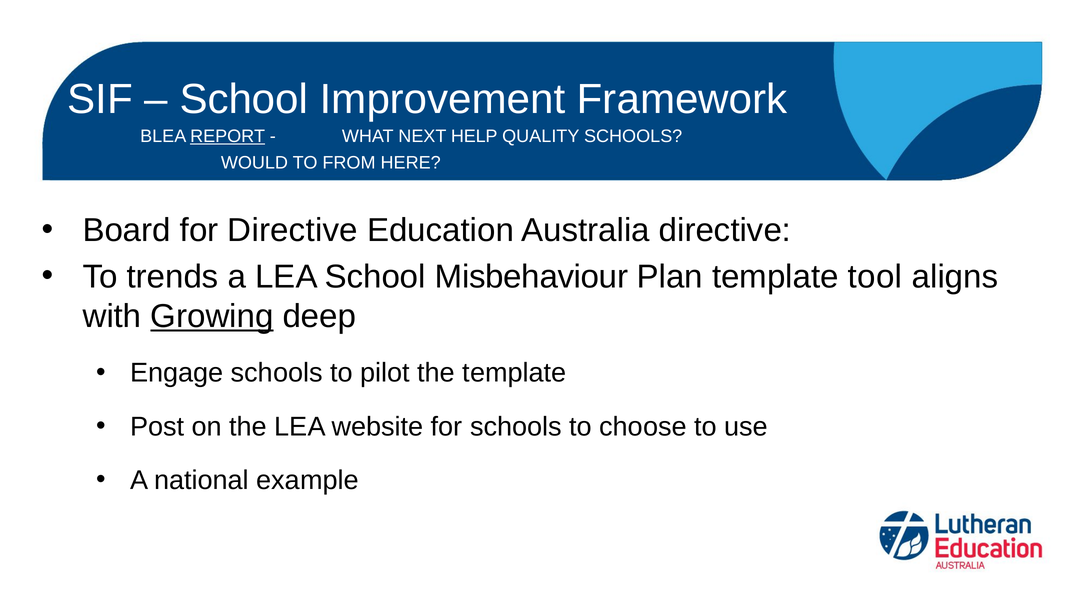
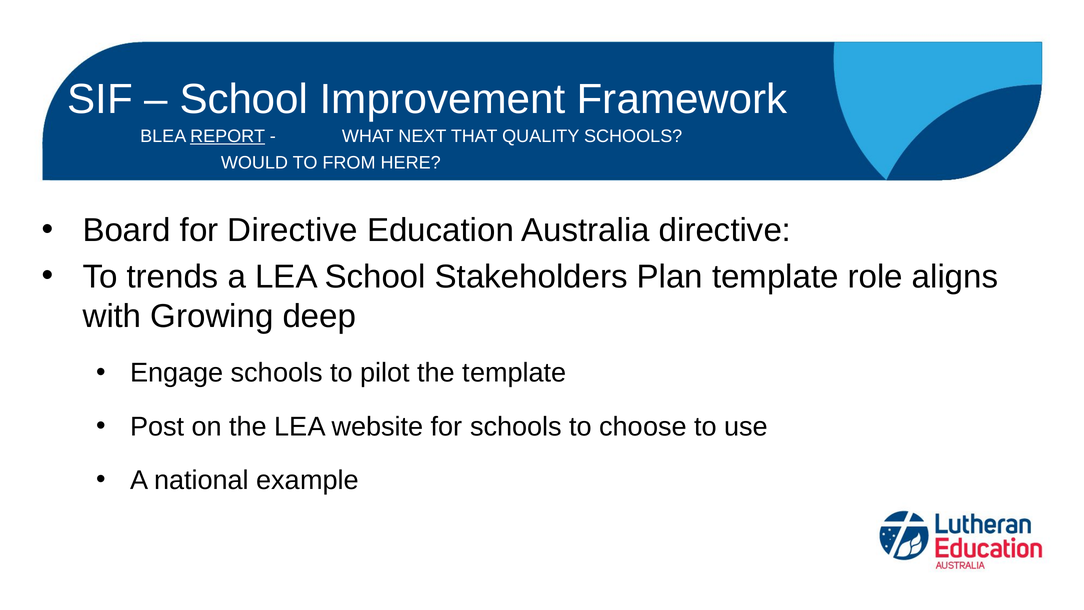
HELP: HELP -> THAT (474, 136)
Misbehaviour: Misbehaviour -> Stakeholders (531, 277)
tool: tool -> role (875, 277)
Growing underline: present -> none (212, 317)
